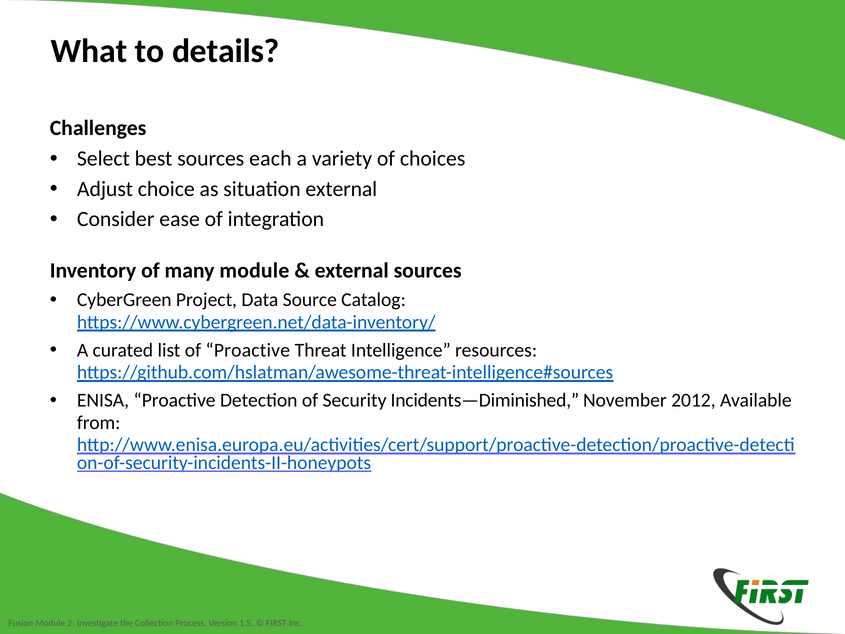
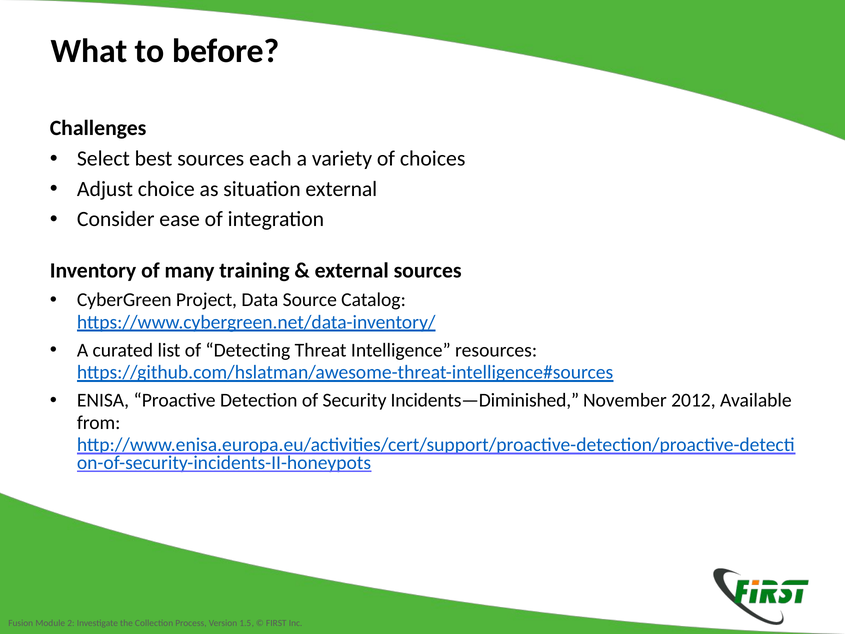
details: details -> before (226, 51)
many module: module -> training (254, 270)
of Proactive: Proactive -> Detecting (248, 350)
